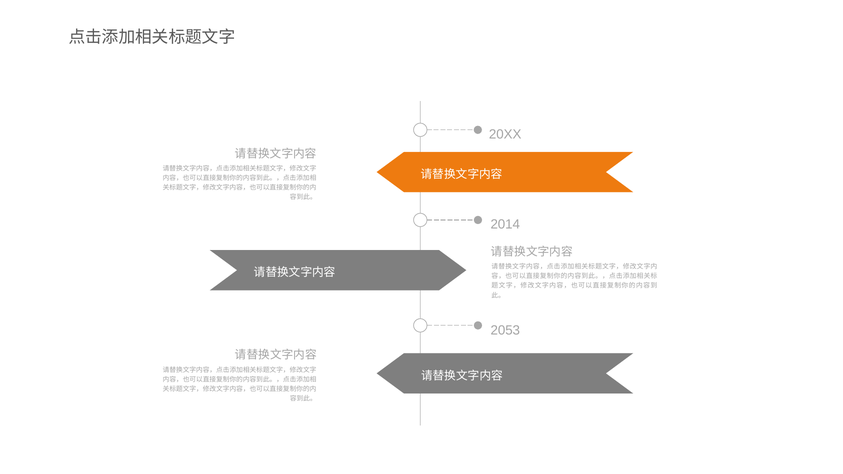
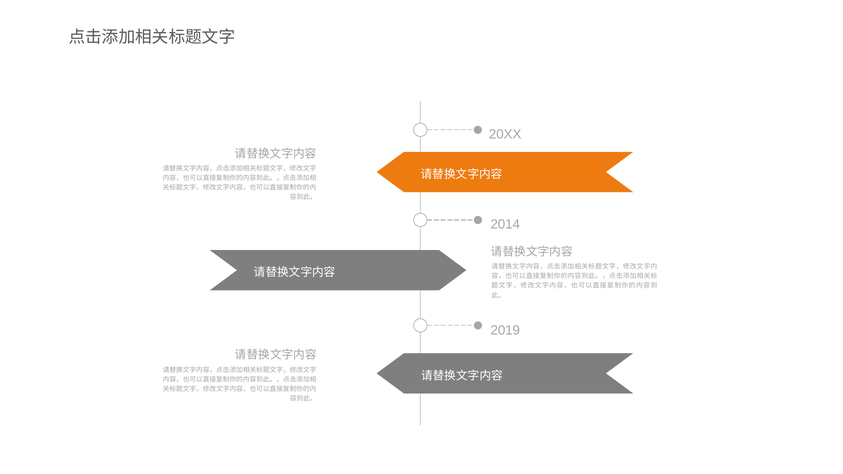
2053: 2053 -> 2019 (505, 331)
